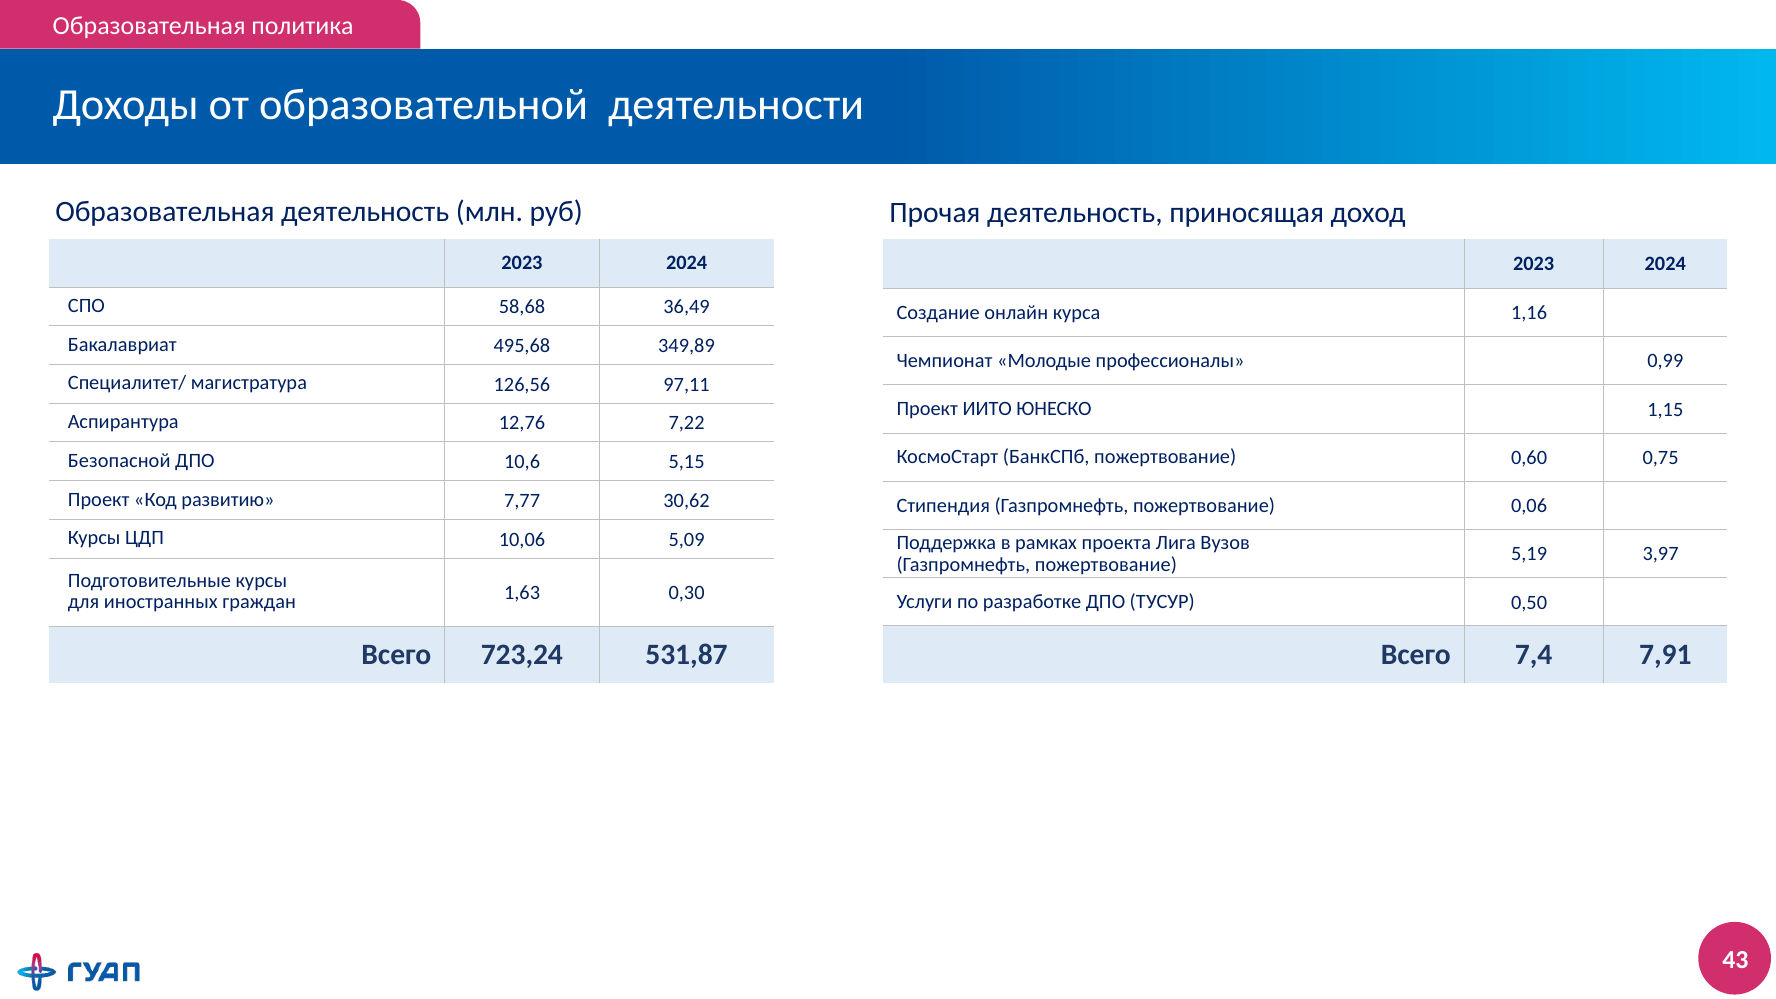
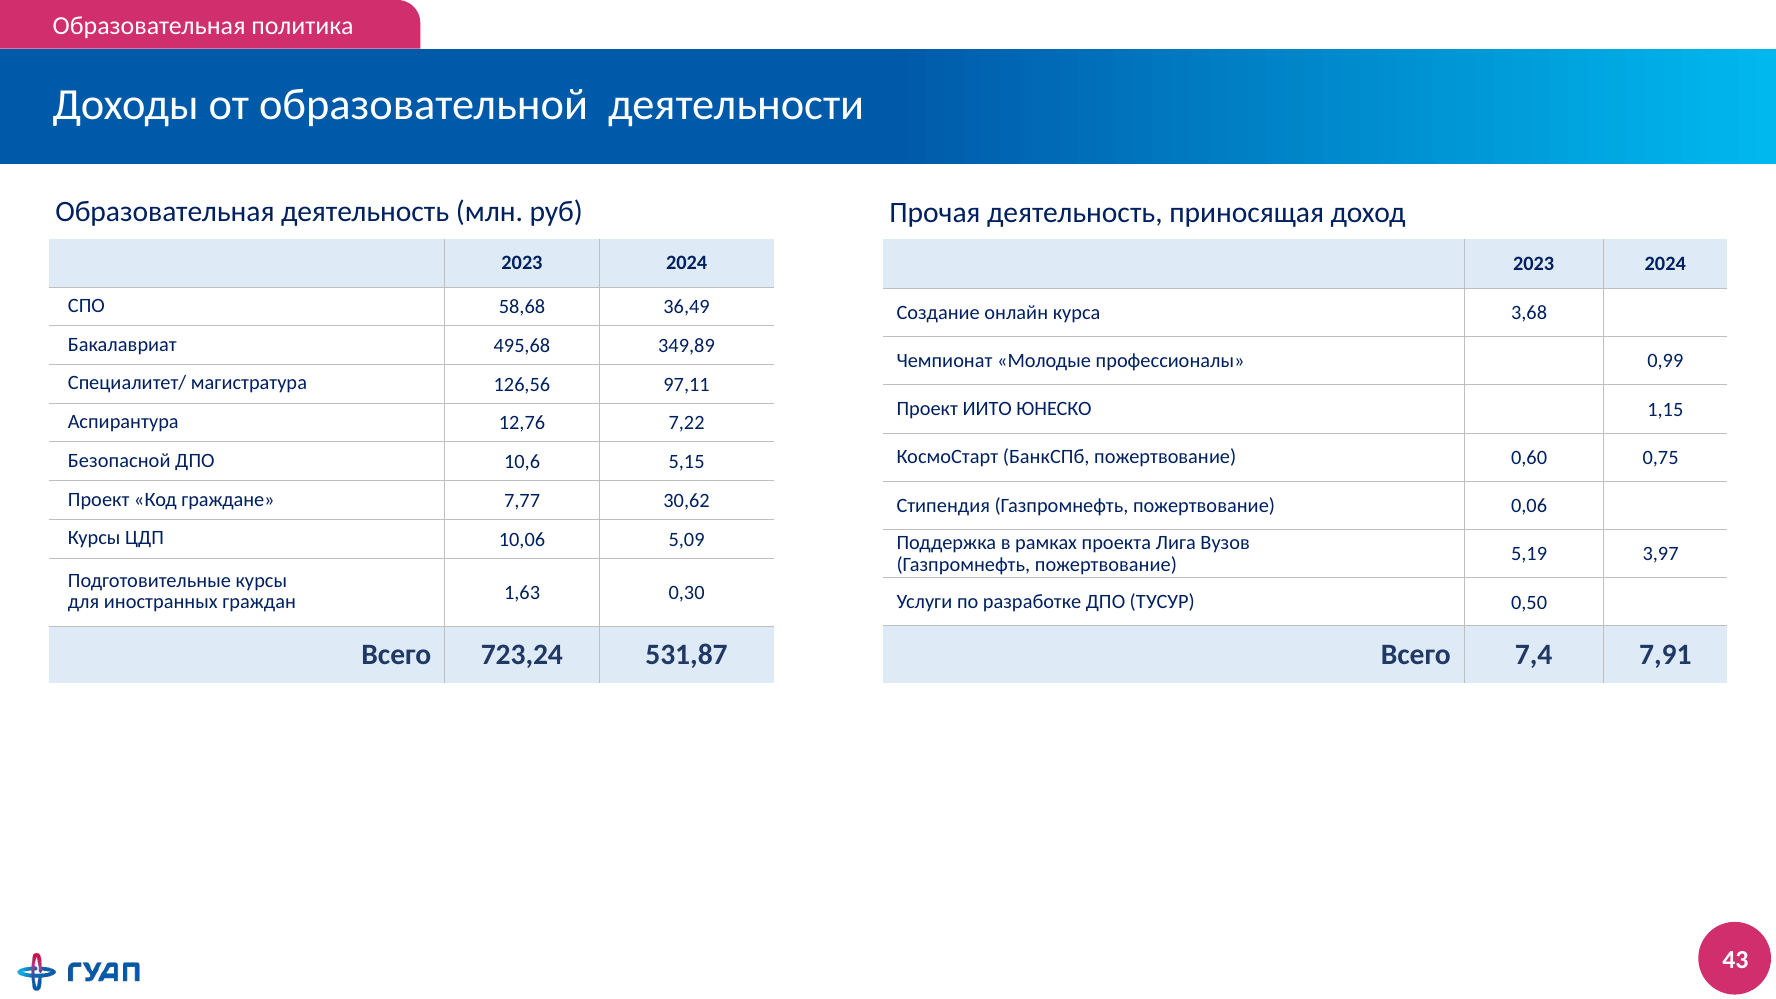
1,16: 1,16 -> 3,68 (1529, 313)
развитию: развитию -> граждане (228, 499)
